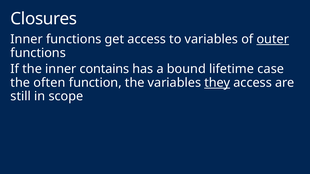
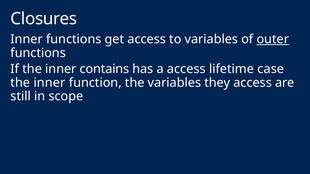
a bound: bound -> access (186, 69)
often: often -> inner (49, 83)
they underline: present -> none (217, 83)
